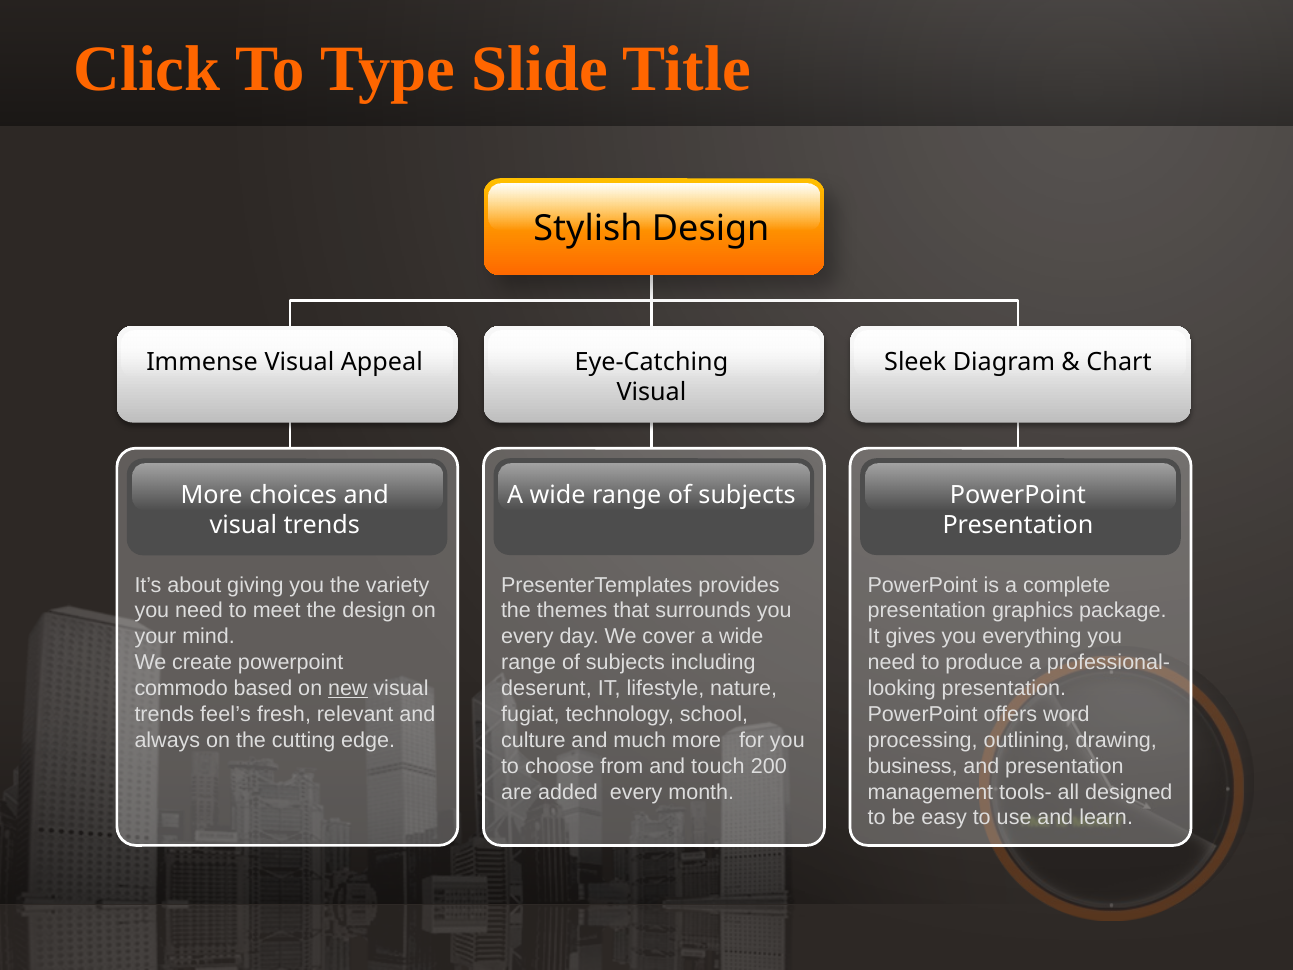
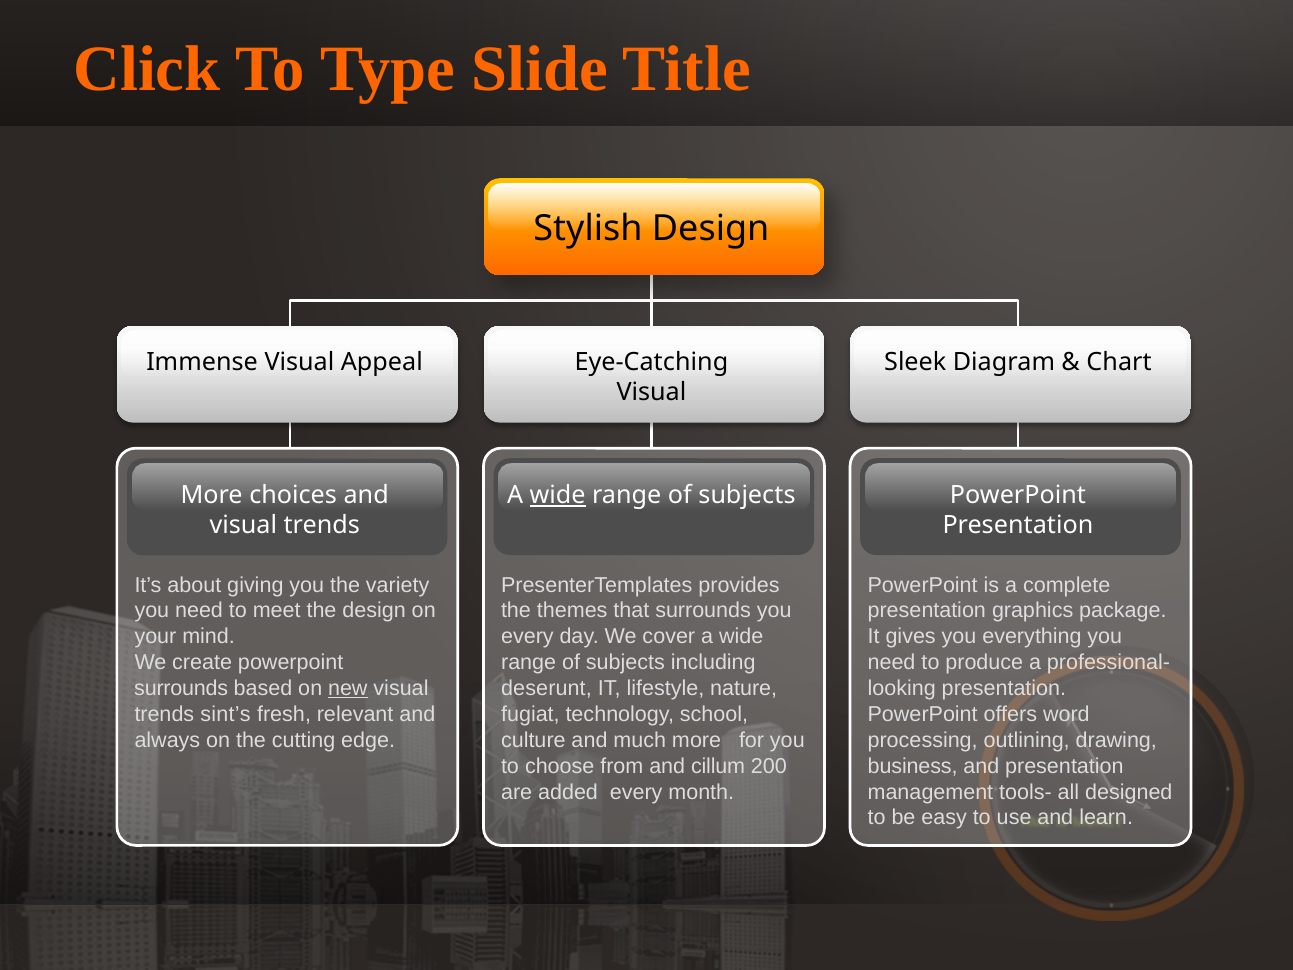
wide underline: none -> present (558, 495)
commodo: commodo -> surrounds (181, 688)
feel’s: feel’s -> sint’s (226, 714)
touch: touch -> cillum (718, 766)
